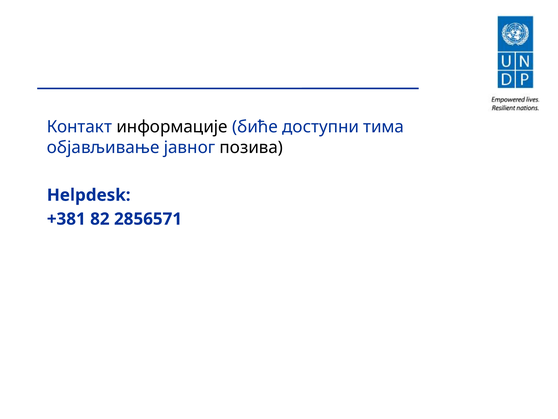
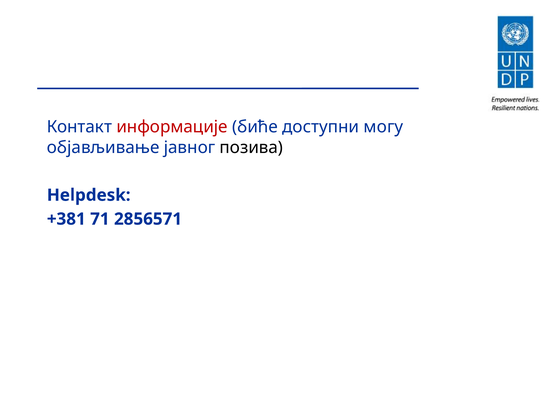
информације colour: black -> red (172, 127)
тима: тима -> могу (383, 127)
82: 82 -> 71 (100, 219)
